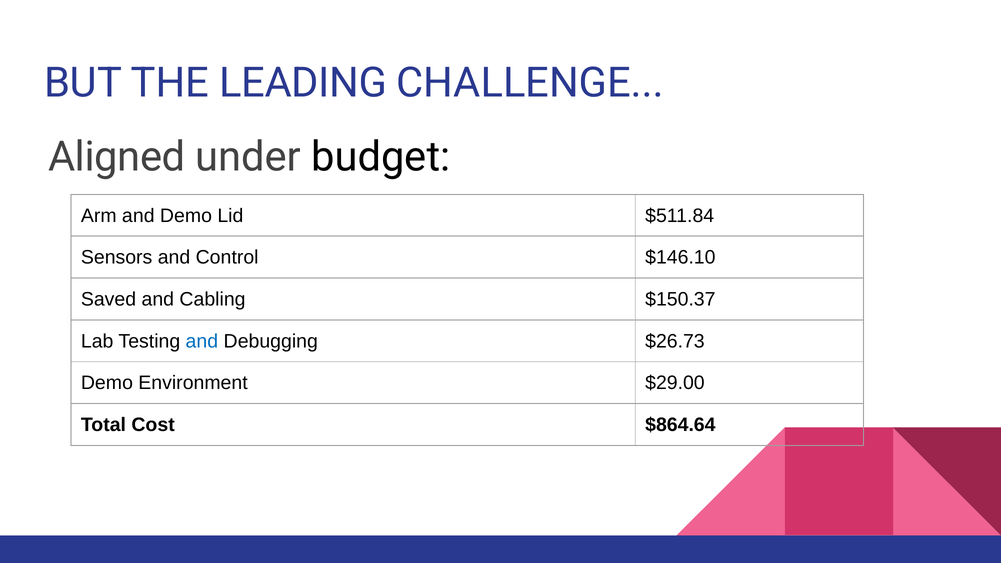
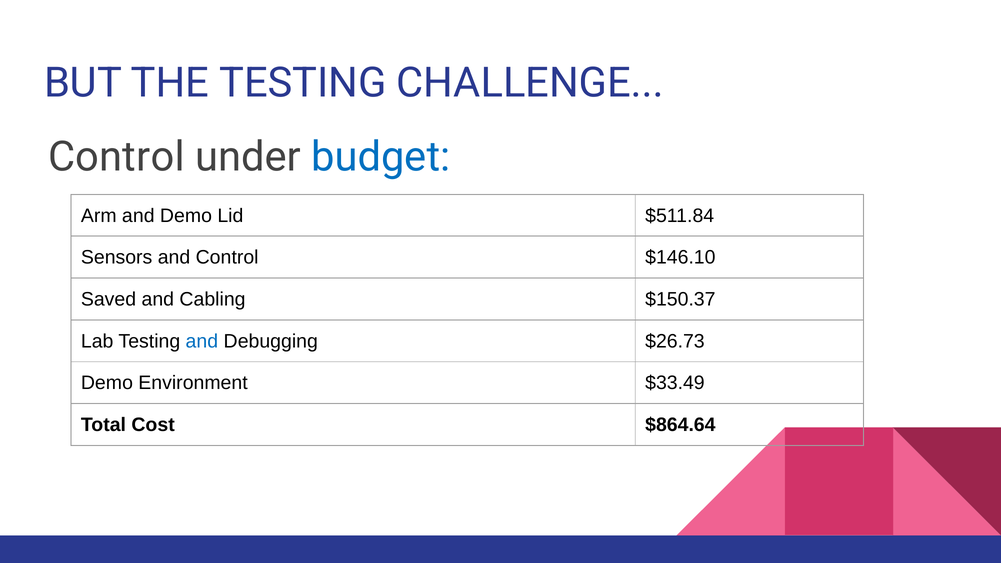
THE LEADING: LEADING -> TESTING (303, 83)
Aligned: Aligned -> Control (116, 157)
budget colour: black -> blue (381, 157)
$29.00: $29.00 -> $33.49 (675, 383)
